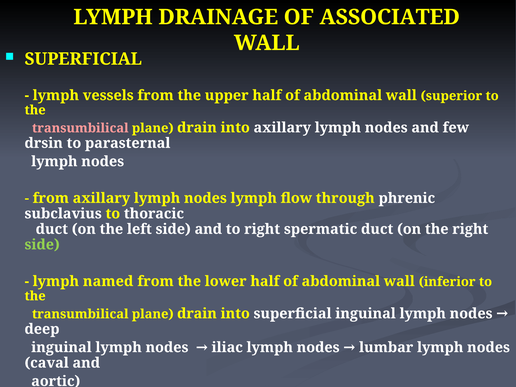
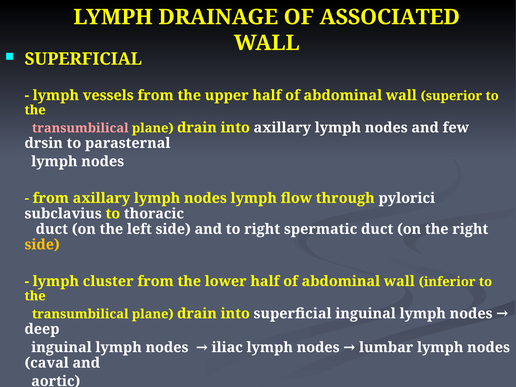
phrenic: phrenic -> pylorici (407, 198)
side colour: light green -> yellow (42, 245)
named: named -> cluster (108, 281)
